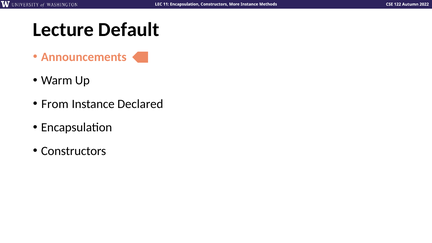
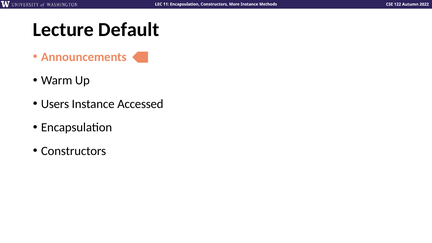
From: From -> Users (55, 104)
Declared: Declared -> Accessed (140, 104)
